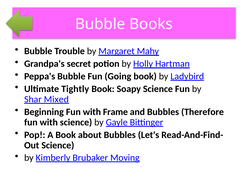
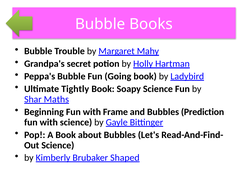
Mixed: Mixed -> Maths (56, 99)
Therefore: Therefore -> Prediction (203, 112)
Moving: Moving -> Shaped (125, 158)
